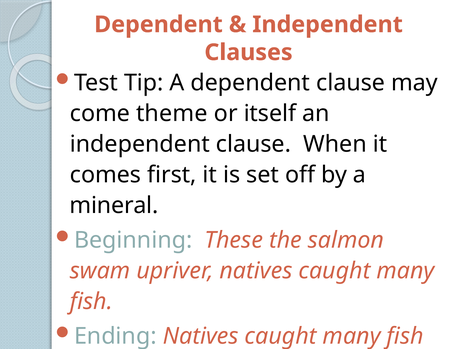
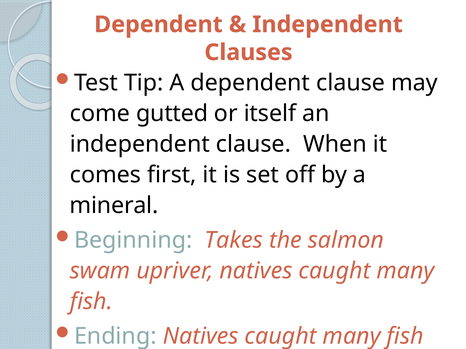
theme: theme -> gutted (172, 114)
These: These -> Takes (234, 240)
